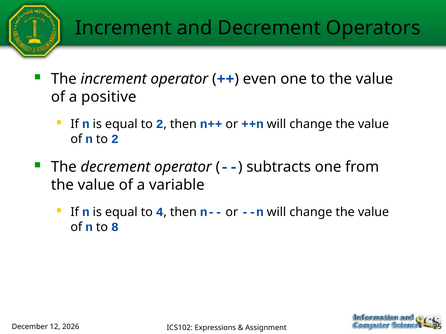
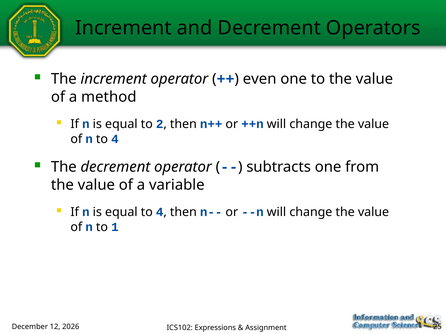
positive: positive -> method (109, 97)
n to 2: 2 -> 4 (115, 139)
8: 8 -> 1 (115, 227)
